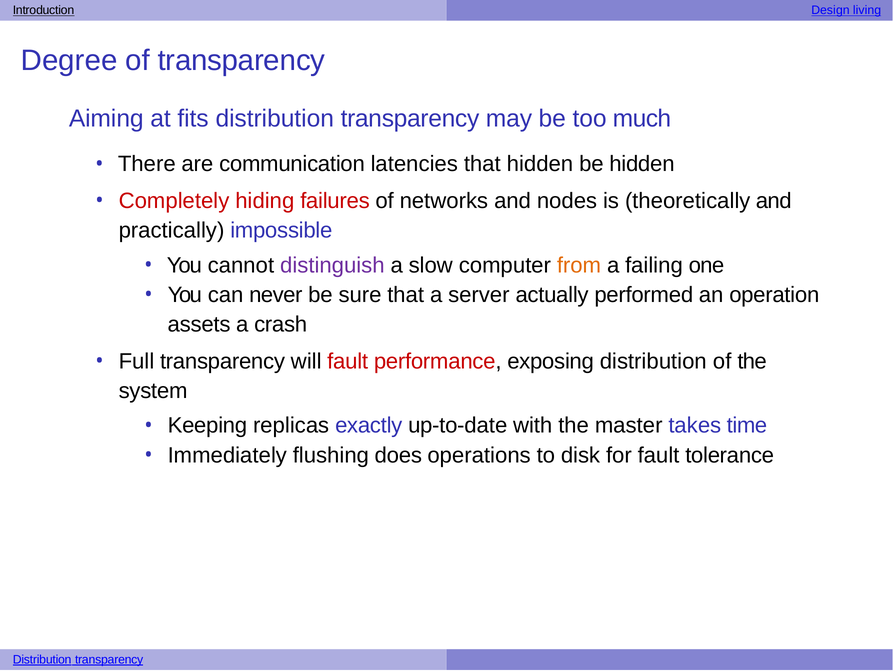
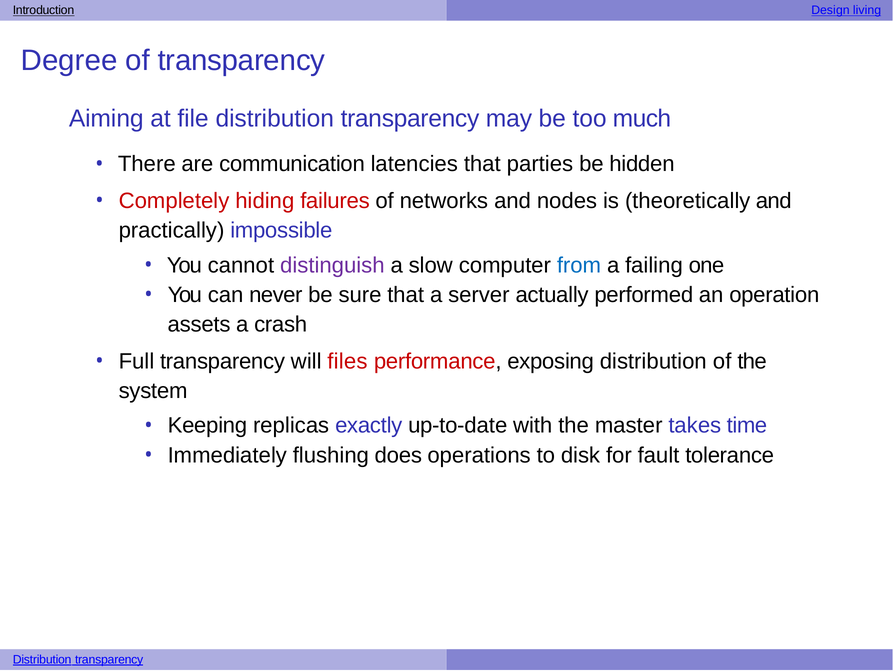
fits: fits -> file (193, 119)
that hidden: hidden -> parties (540, 164)
from colour: orange -> blue (579, 265)
will fault: fault -> files (347, 361)
